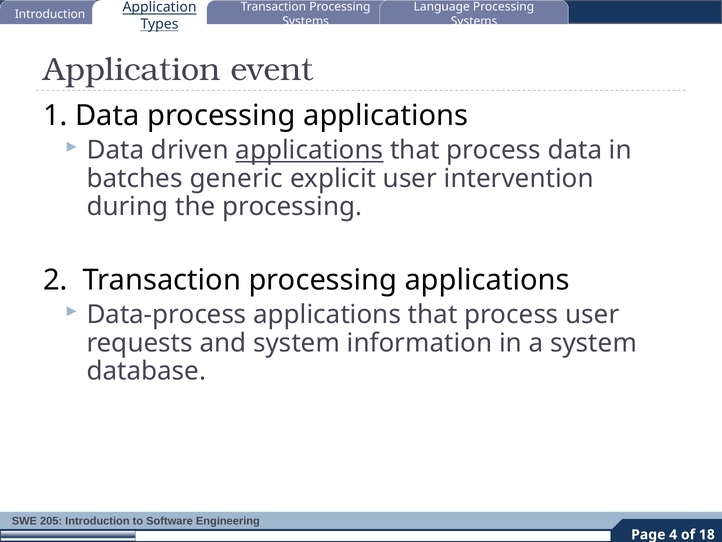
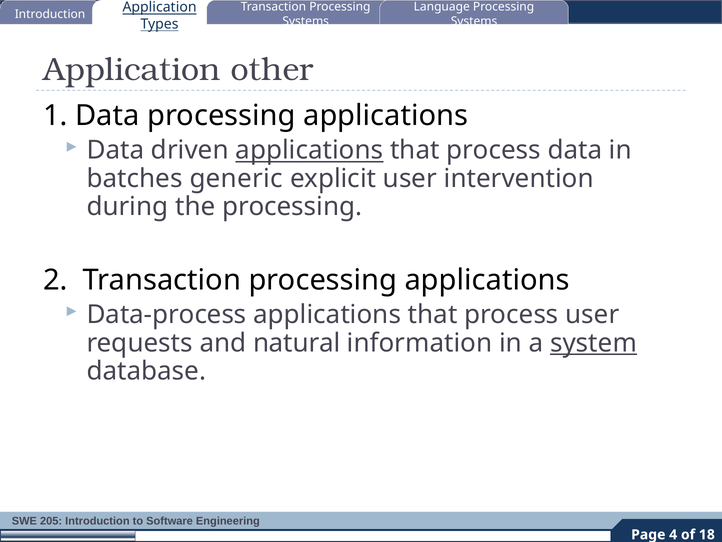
event: event -> other (272, 70)
and system: system -> natural (297, 343)
system underline: none -> present (593, 343)
